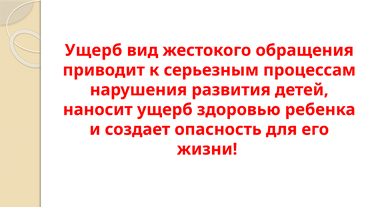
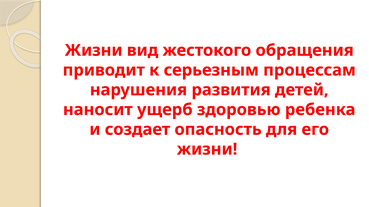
Ущерб: Ущерб -> Жизни (94, 50)
